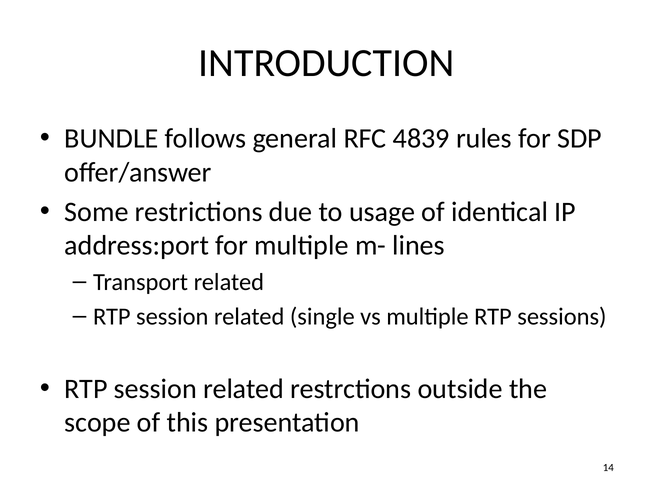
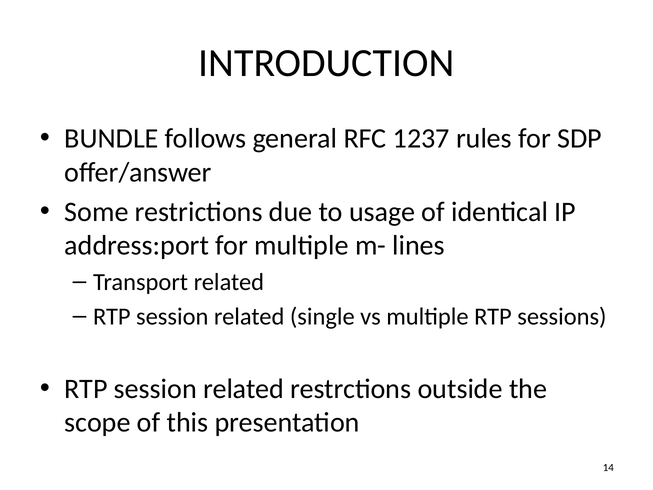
4839: 4839 -> 1237 (421, 138)
